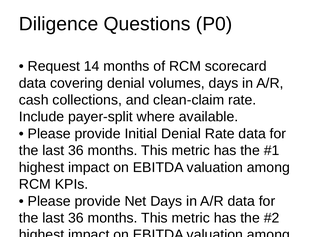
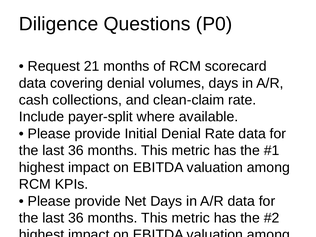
14: 14 -> 21 (92, 66)
